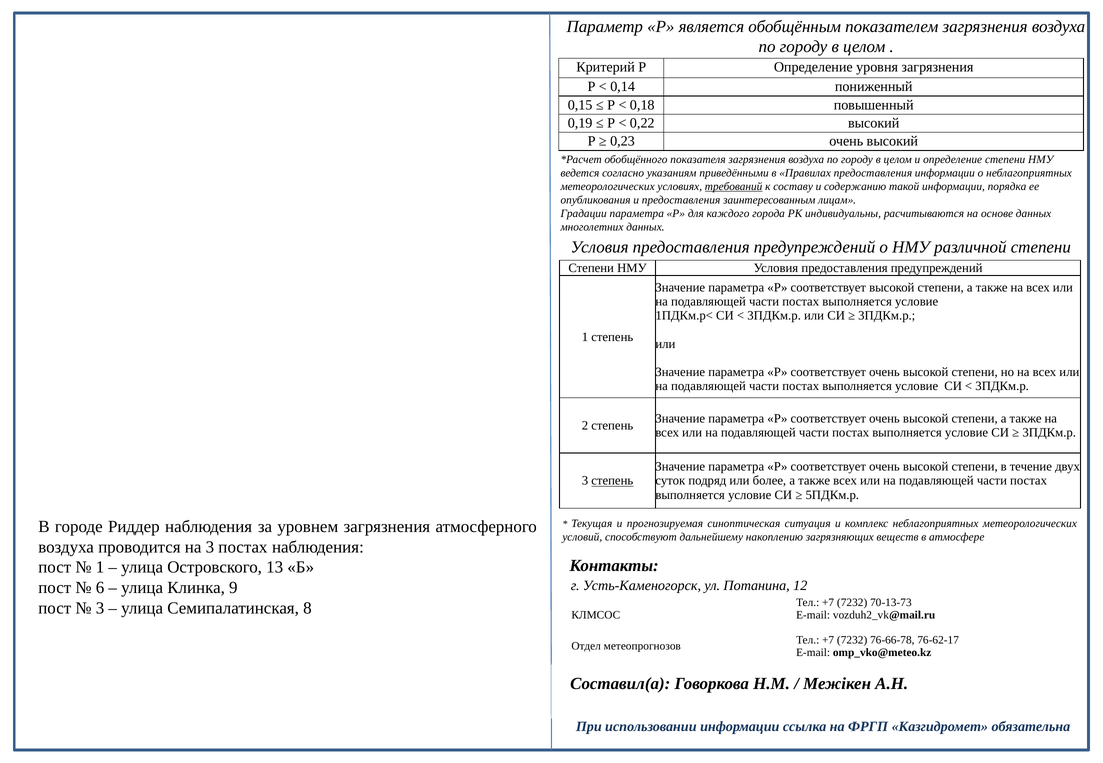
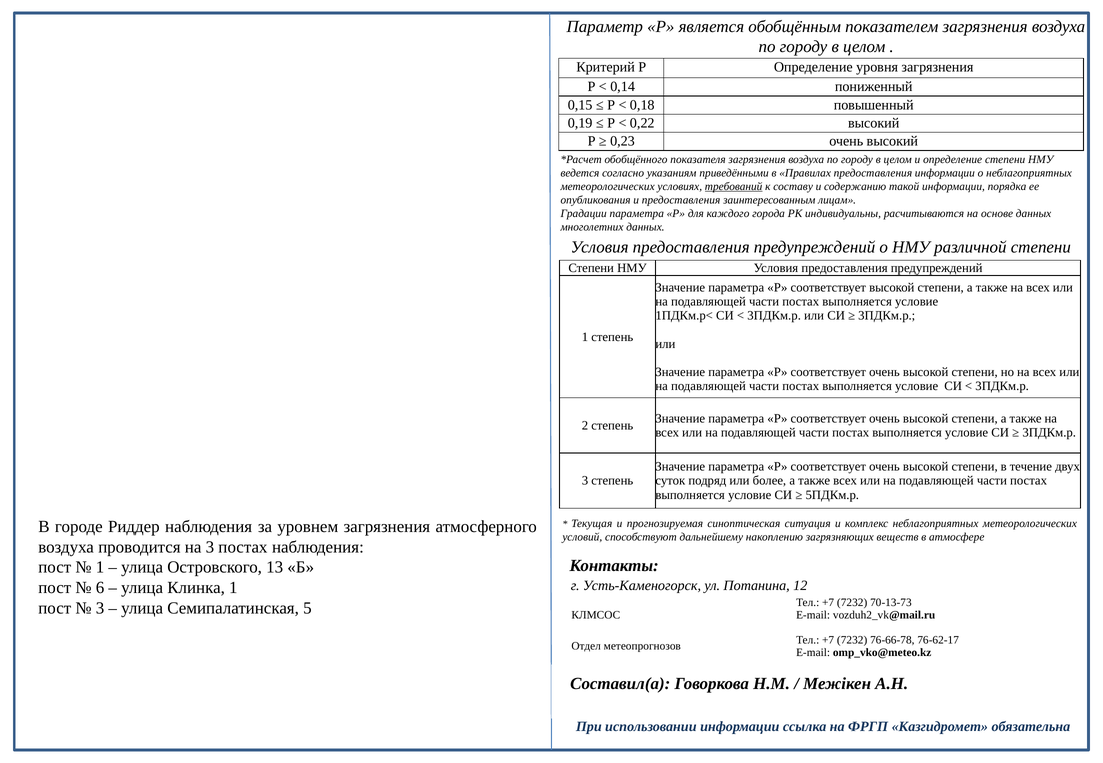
степень underline: present -> none (612, 481)
Клинка 9: 9 -> 1 (233, 588)
8: 8 -> 5 (307, 609)
